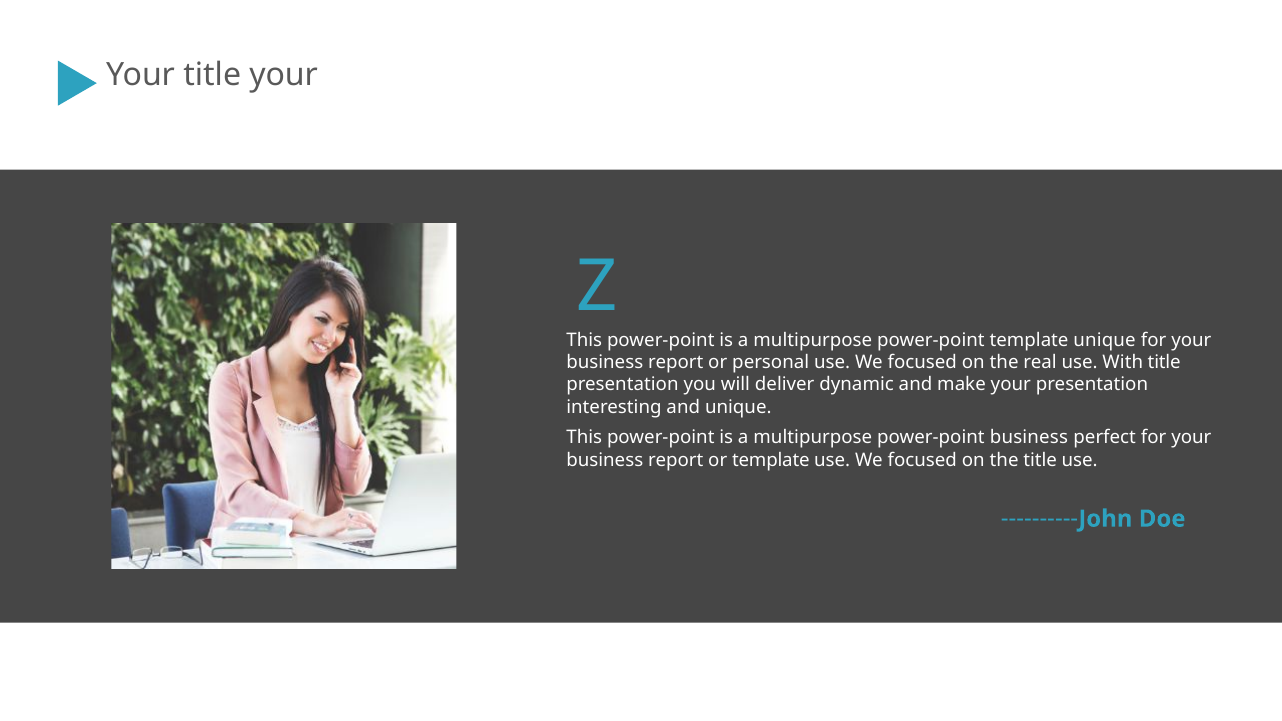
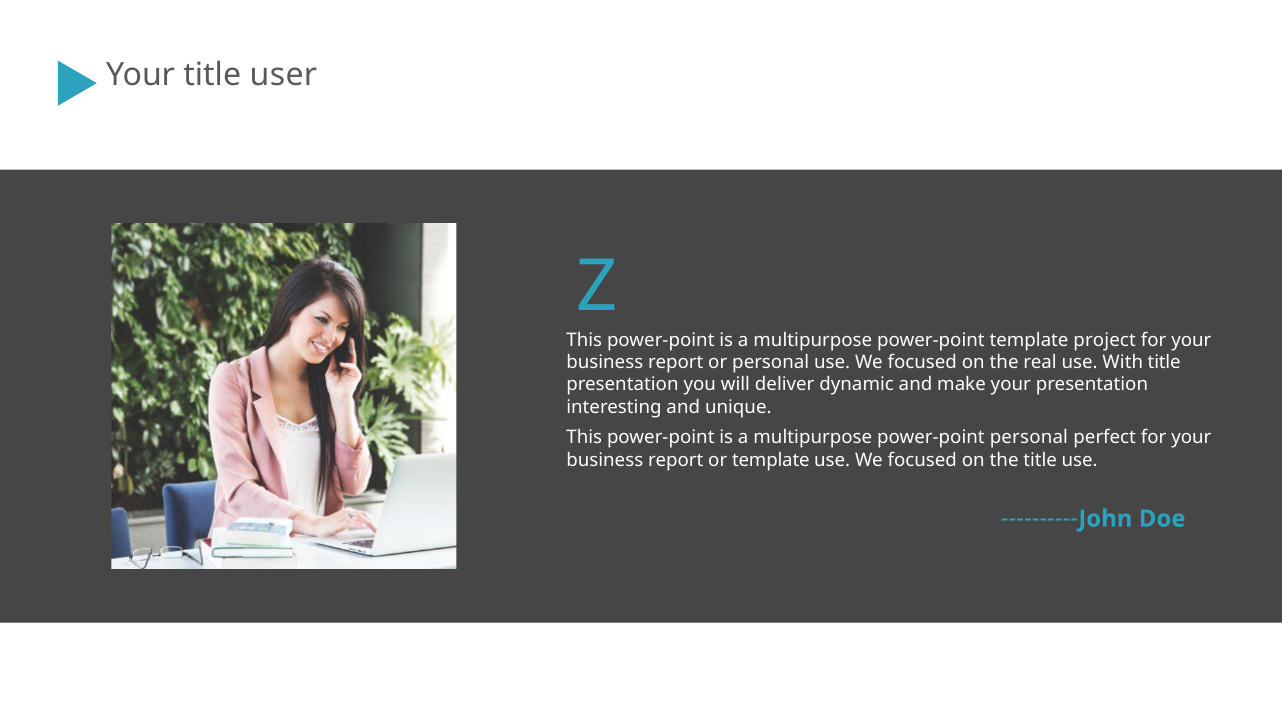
title your: your -> user (283, 75)
template unique: unique -> project (1105, 340)
power-point business: business -> personal (1029, 438)
